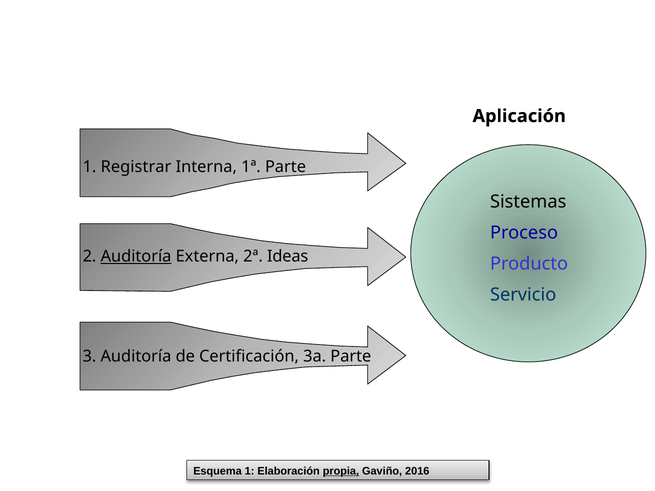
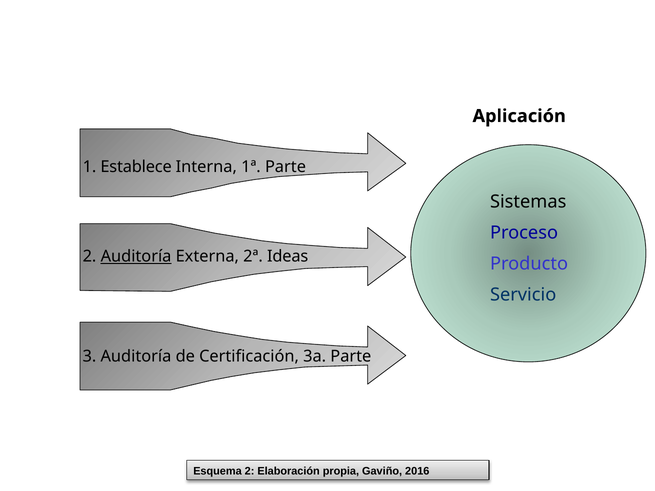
Registrar: Registrar -> Establece (136, 167)
Esquema 1: 1 -> 2 (250, 471)
propia underline: present -> none (341, 471)
